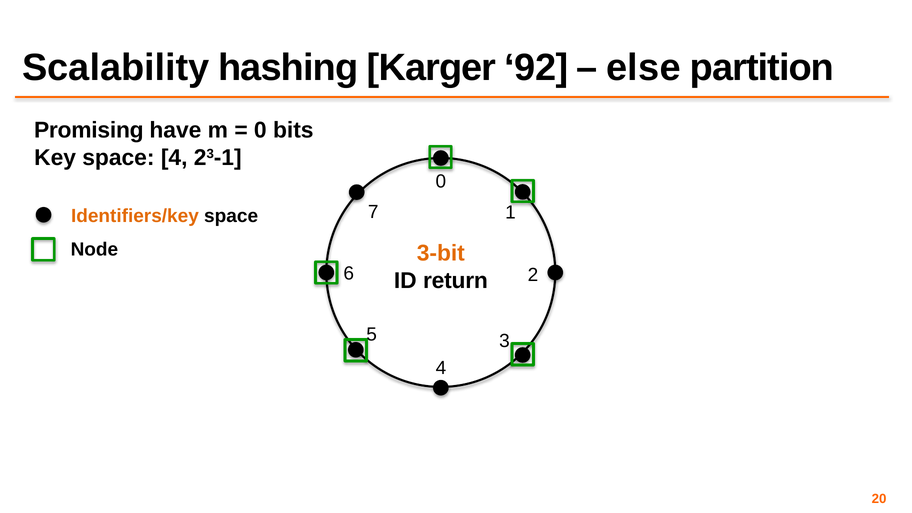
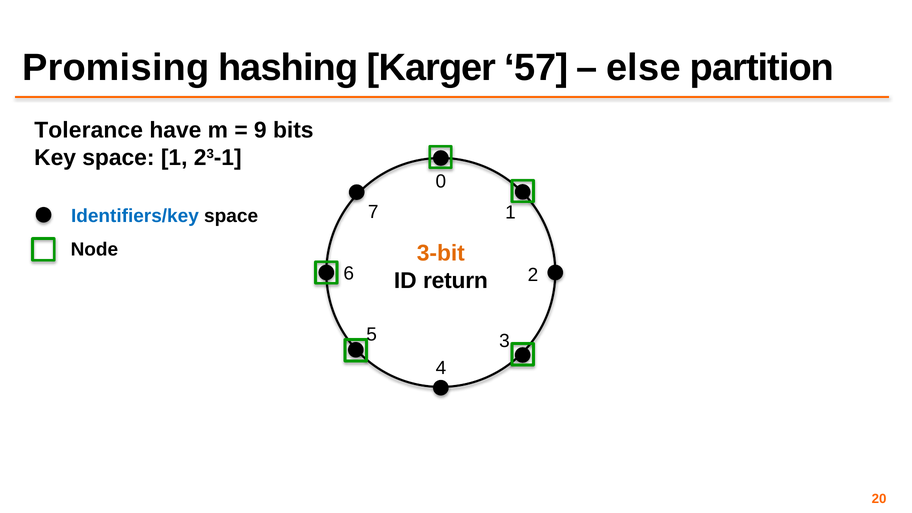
Scalability: Scalability -> Promising (116, 68)
92: 92 -> 57 (536, 68)
Promising: Promising -> Tolerance (89, 130)
0: 0 -> 9 (260, 130)
space 4: 4 -> 1 (174, 158)
Identifiers/key colour: orange -> blue (135, 216)
